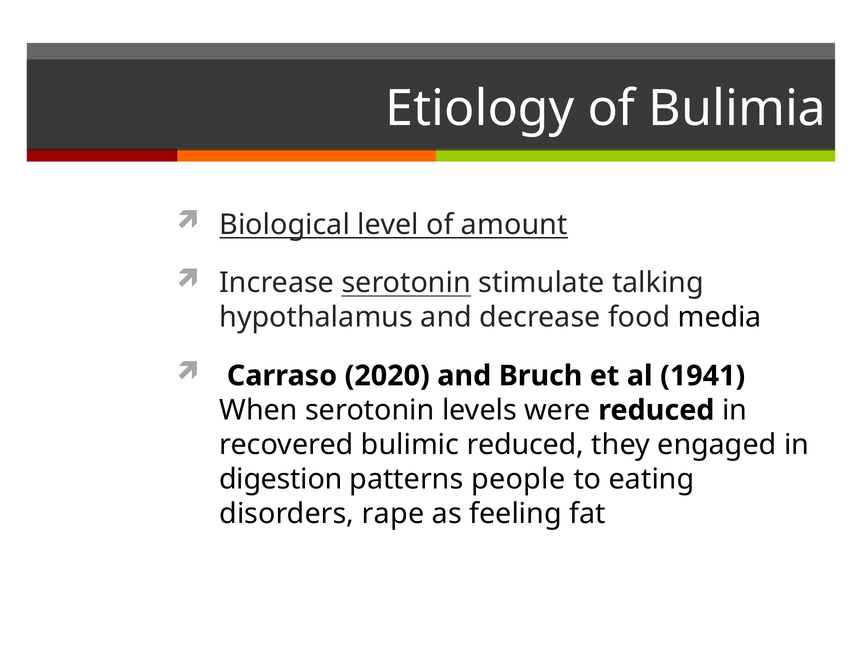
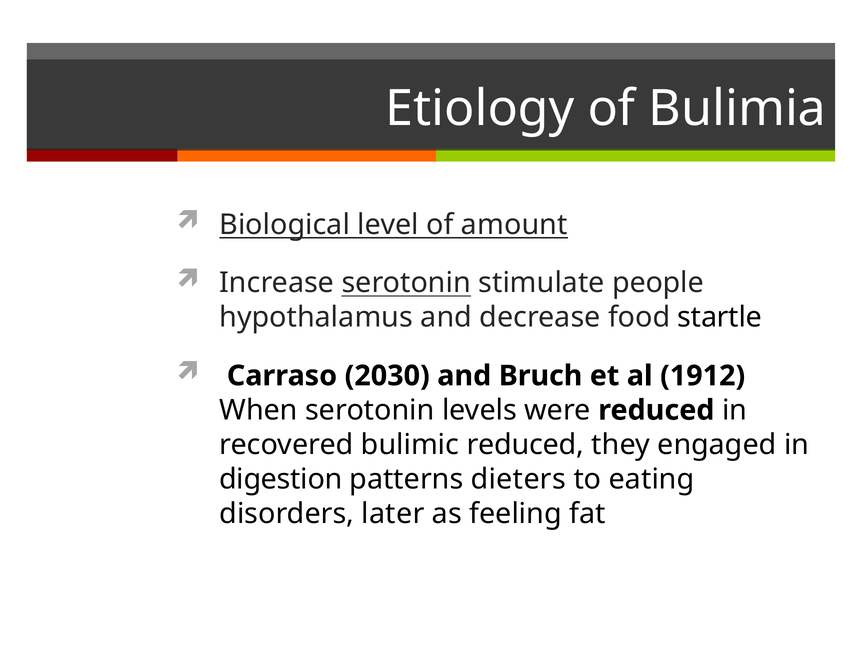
talking: talking -> people (658, 283)
media: media -> startle (720, 318)
2020: 2020 -> 2030 (387, 376)
1941: 1941 -> 1912 (703, 376)
people: people -> dieters (518, 480)
rape: rape -> later (393, 514)
